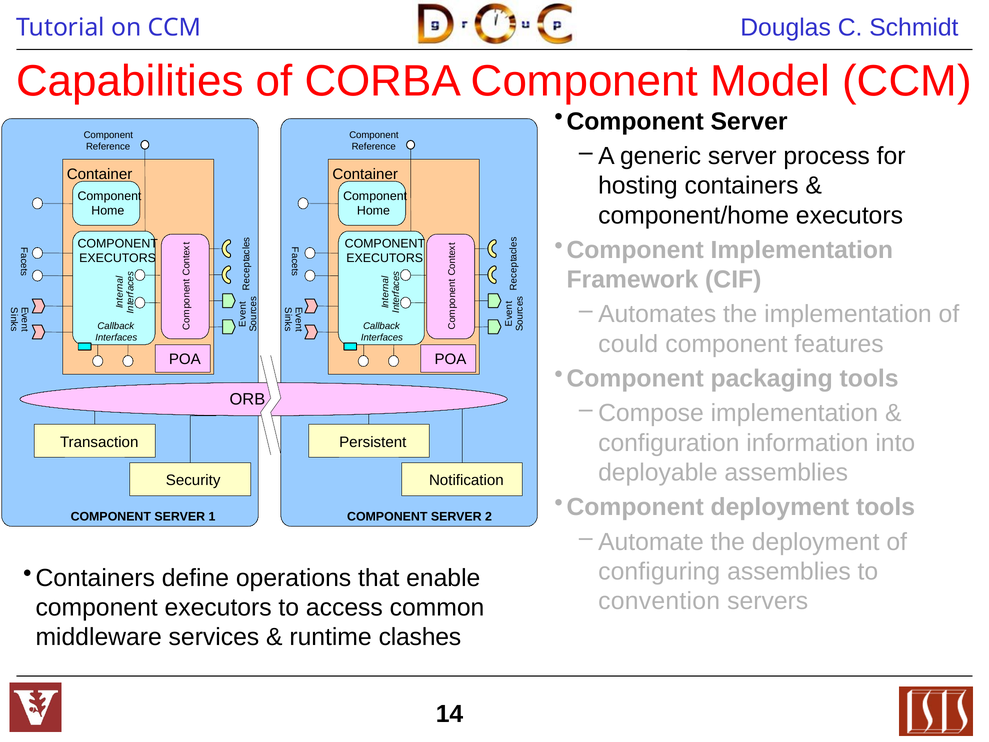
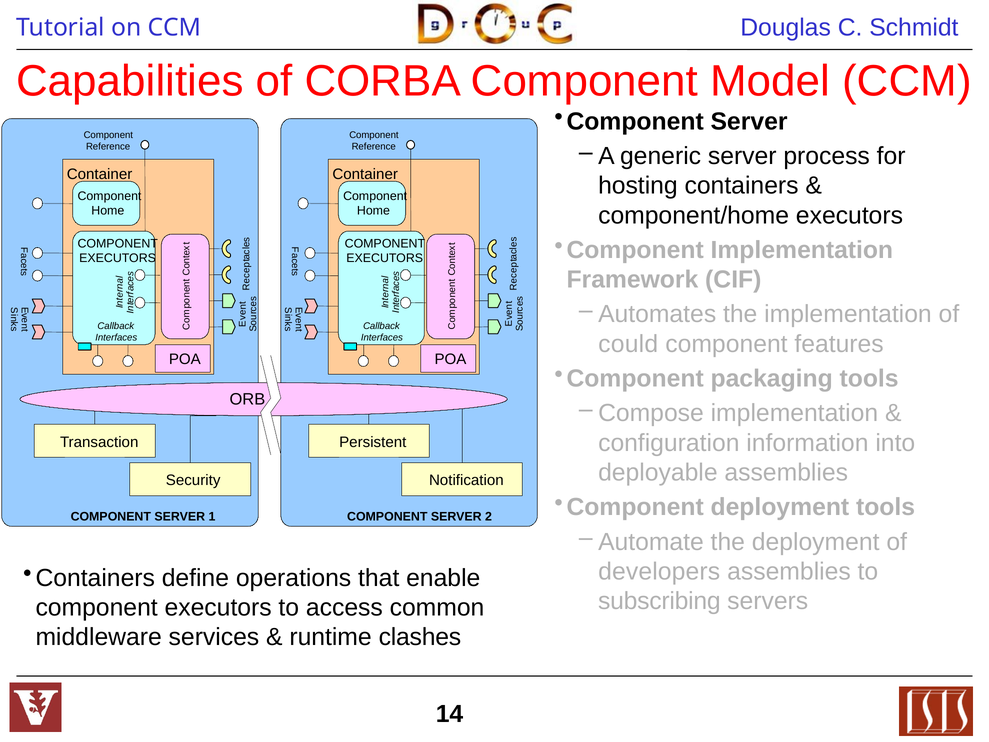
configuring: configuring -> developers (659, 571)
convention: convention -> subscribing (659, 601)
